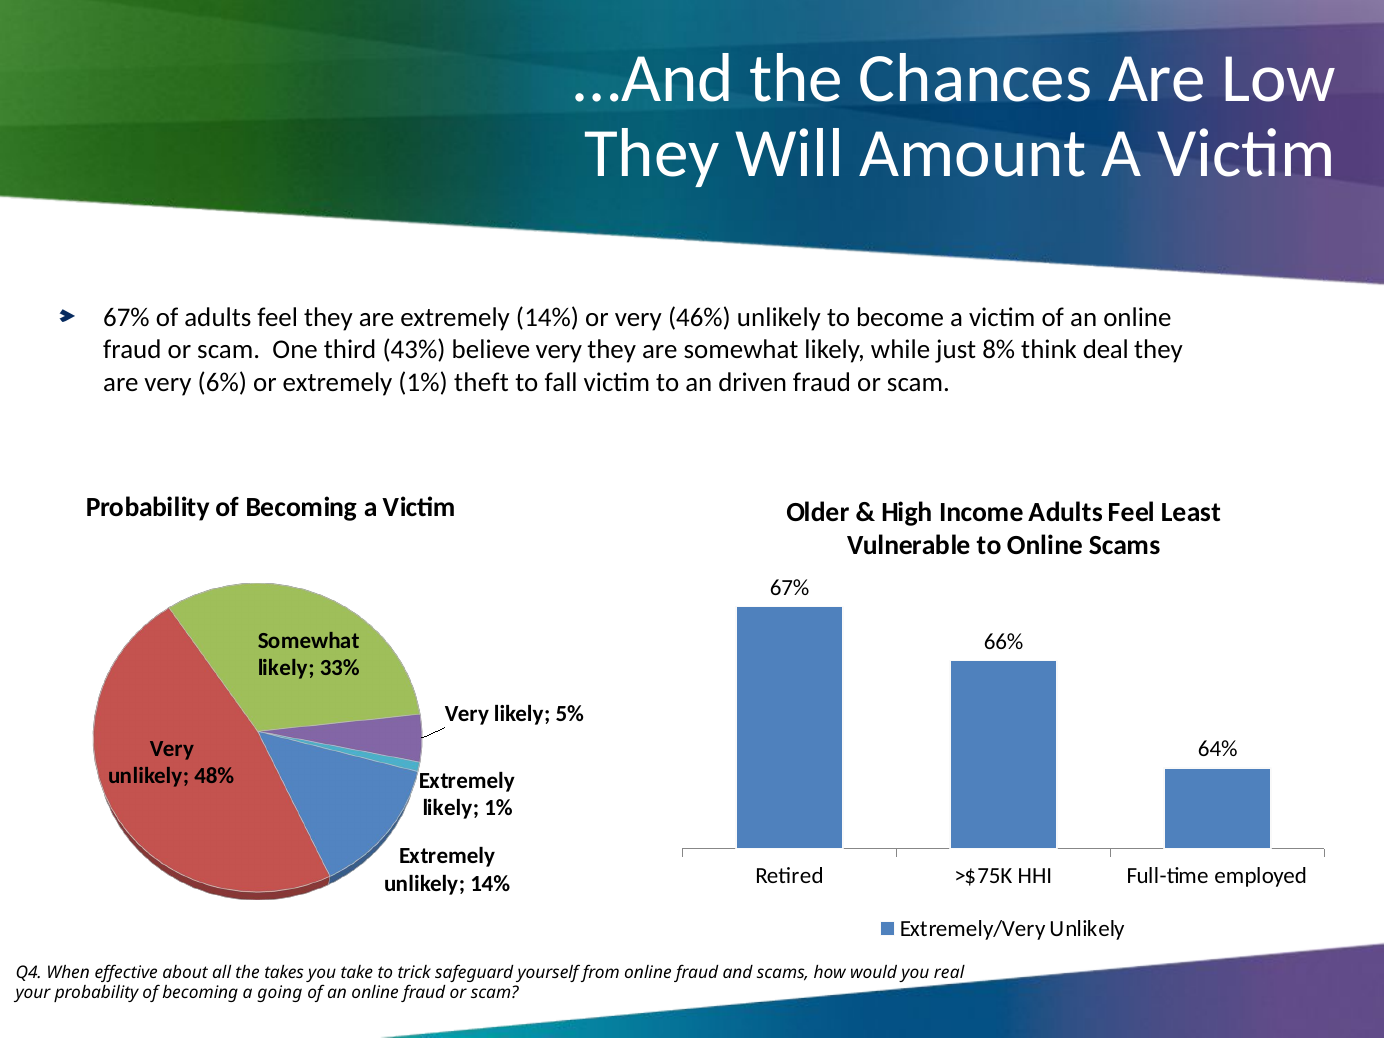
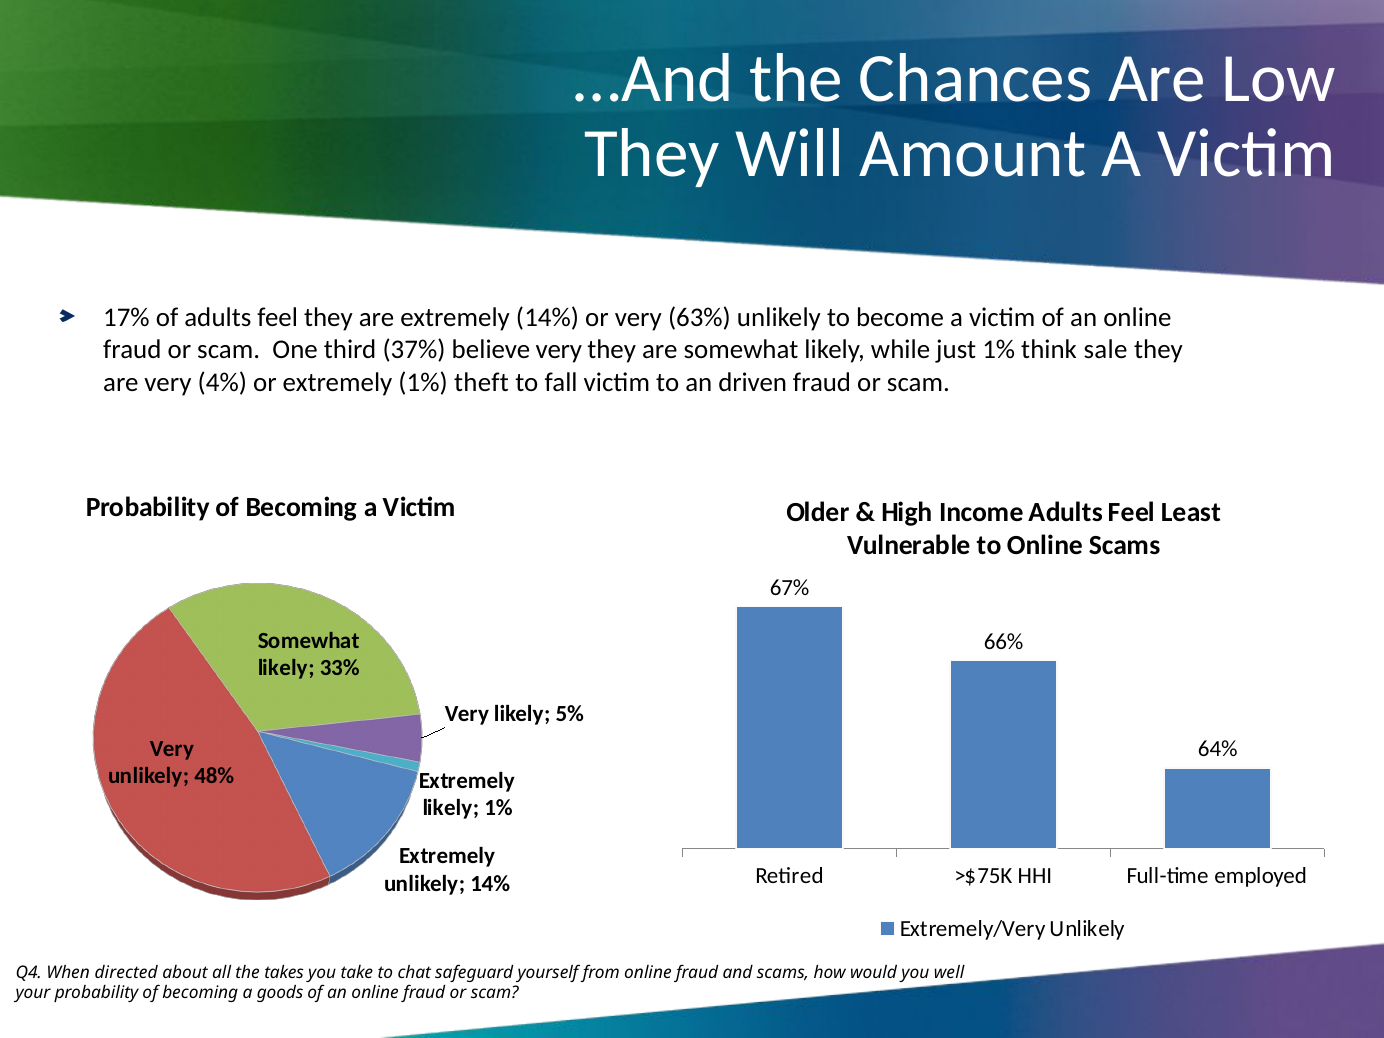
67%: 67% -> 17% (126, 318)
46%: 46% -> 63% (699, 318)
43%: 43% -> 37% (414, 350)
just 8%: 8% -> 1% (999, 350)
deal: deal -> sale (1106, 350)
6%: 6% -> 4% (222, 382)
effective: effective -> directed (126, 972)
trick: trick -> chat (414, 972)
real: real -> well (949, 972)
going: going -> goods (280, 993)
